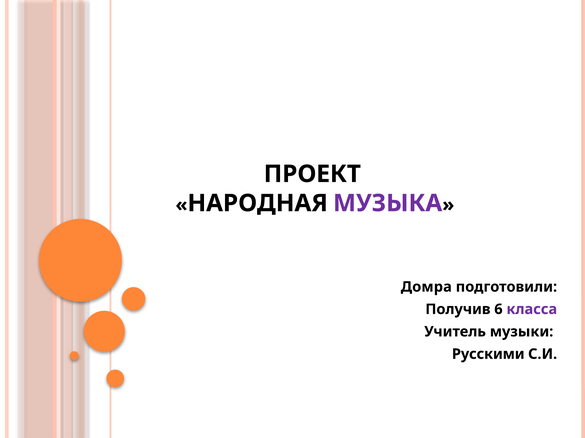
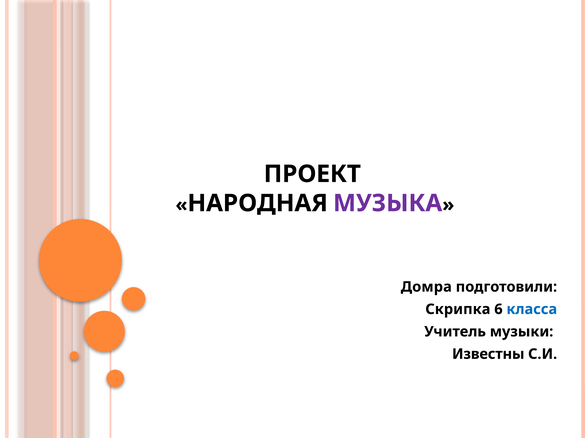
Получив: Получив -> Скрипка (458, 310)
класса colour: purple -> blue (532, 310)
Русскими: Русскими -> Известны (488, 355)
